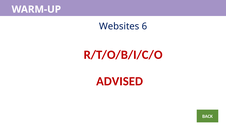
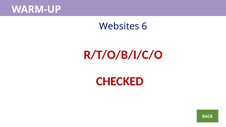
ADVISED: ADVISED -> CHECKED (120, 81)
